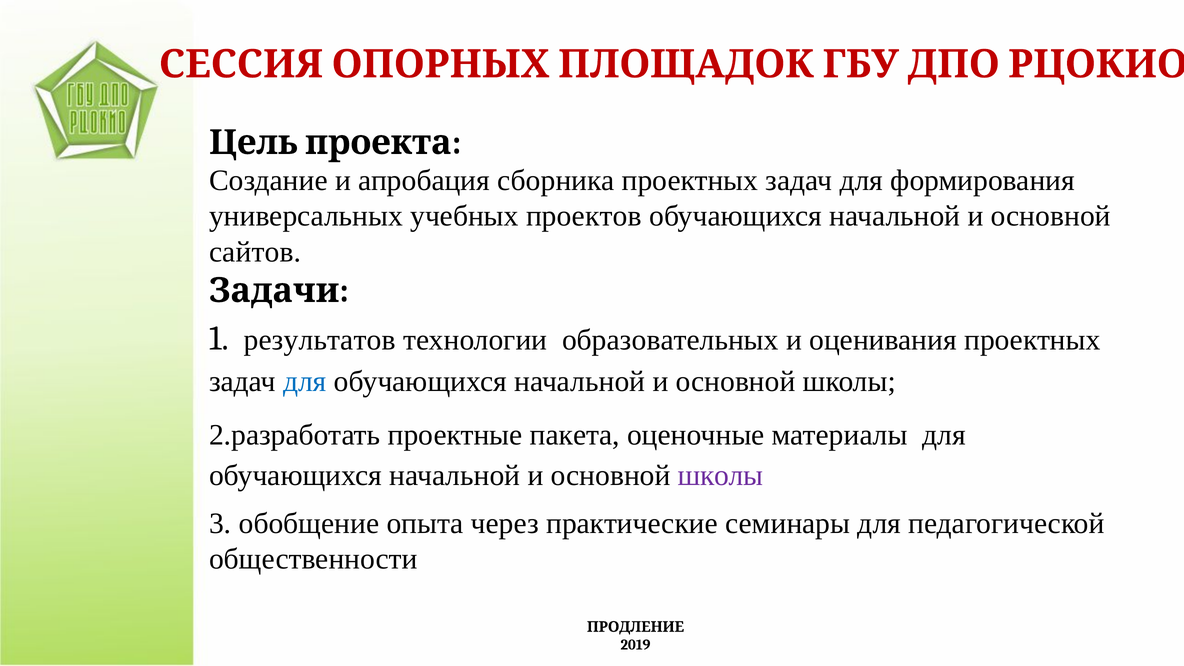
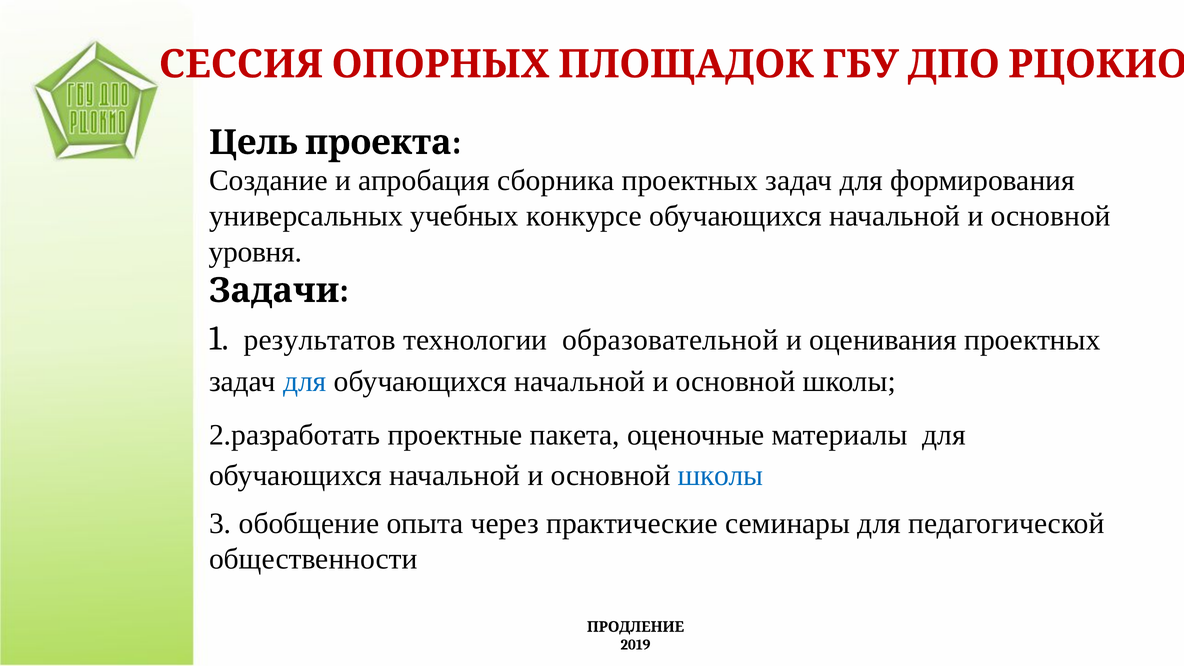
проектов: проектов -> конкурсе (584, 216)
сайтов: сайтов -> уровня (255, 252)
образовательных: образовательных -> образовательной (670, 340)
школы colour: purple -> blue (720, 476)
